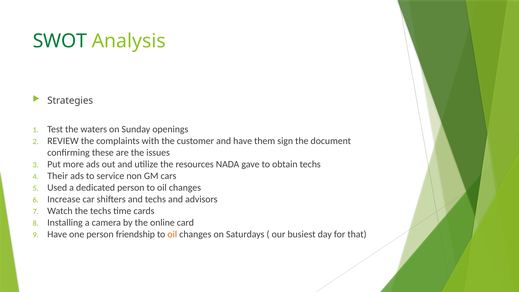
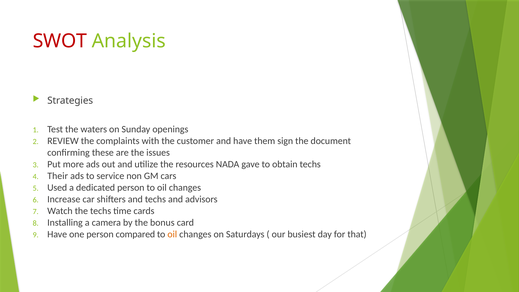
SWOT colour: green -> red (60, 41)
online: online -> bonus (162, 223)
friendship: friendship -> compared (135, 234)
